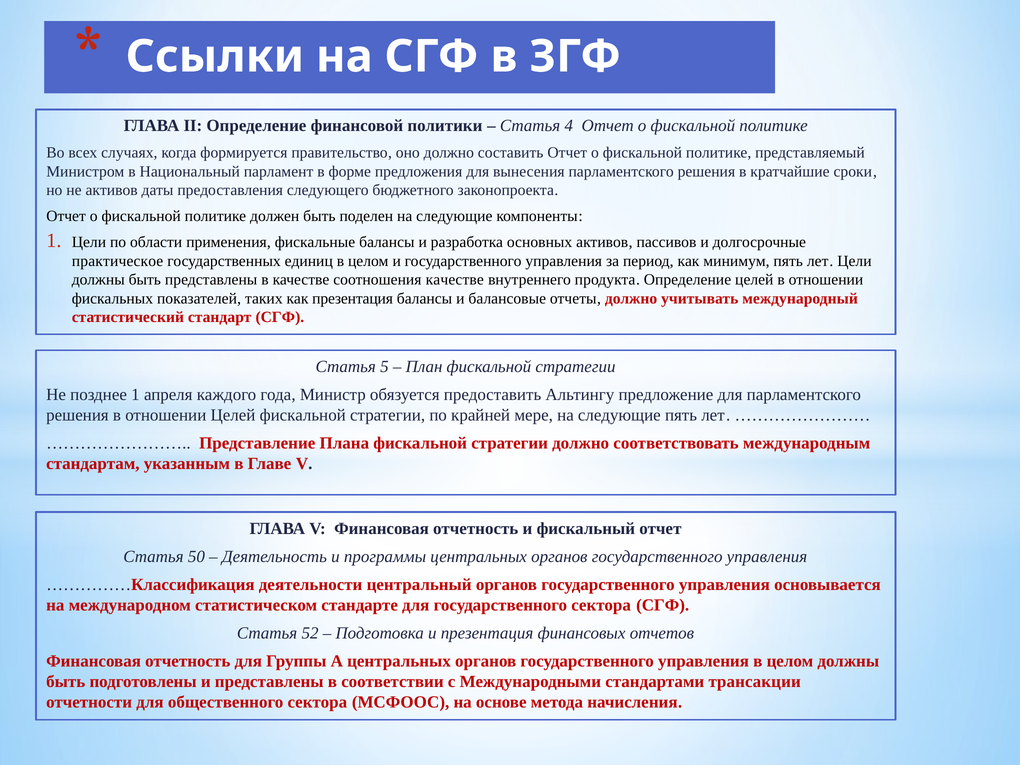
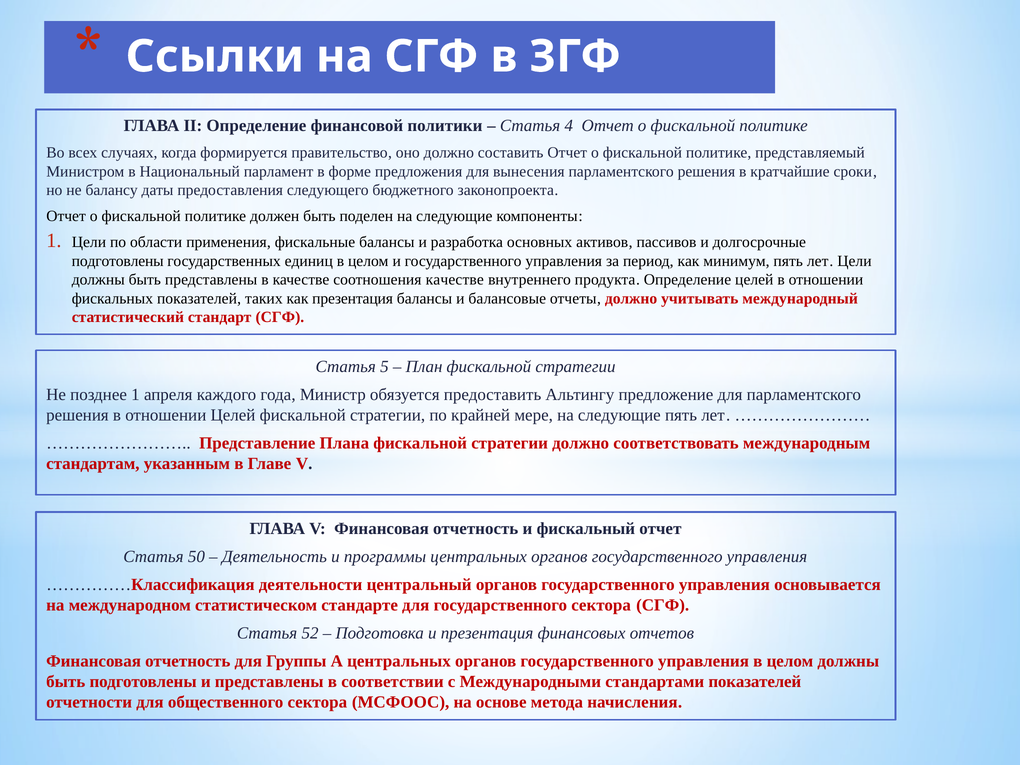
не активов: активов -> балансу (112, 190)
практическое: практическое -> подготовлены (118, 261)
стандартами трансакции: трансакции -> показателей (755, 682)
